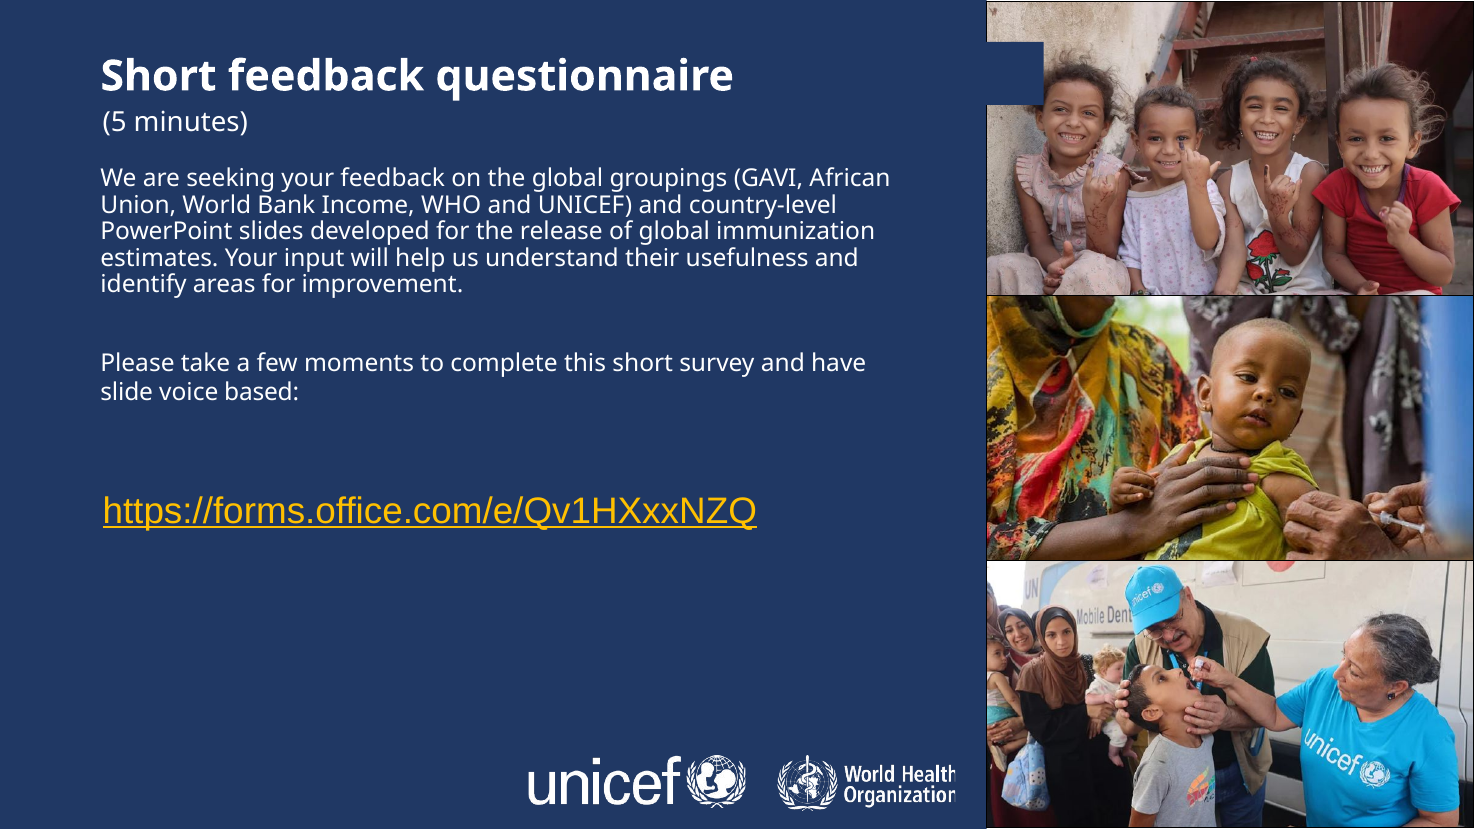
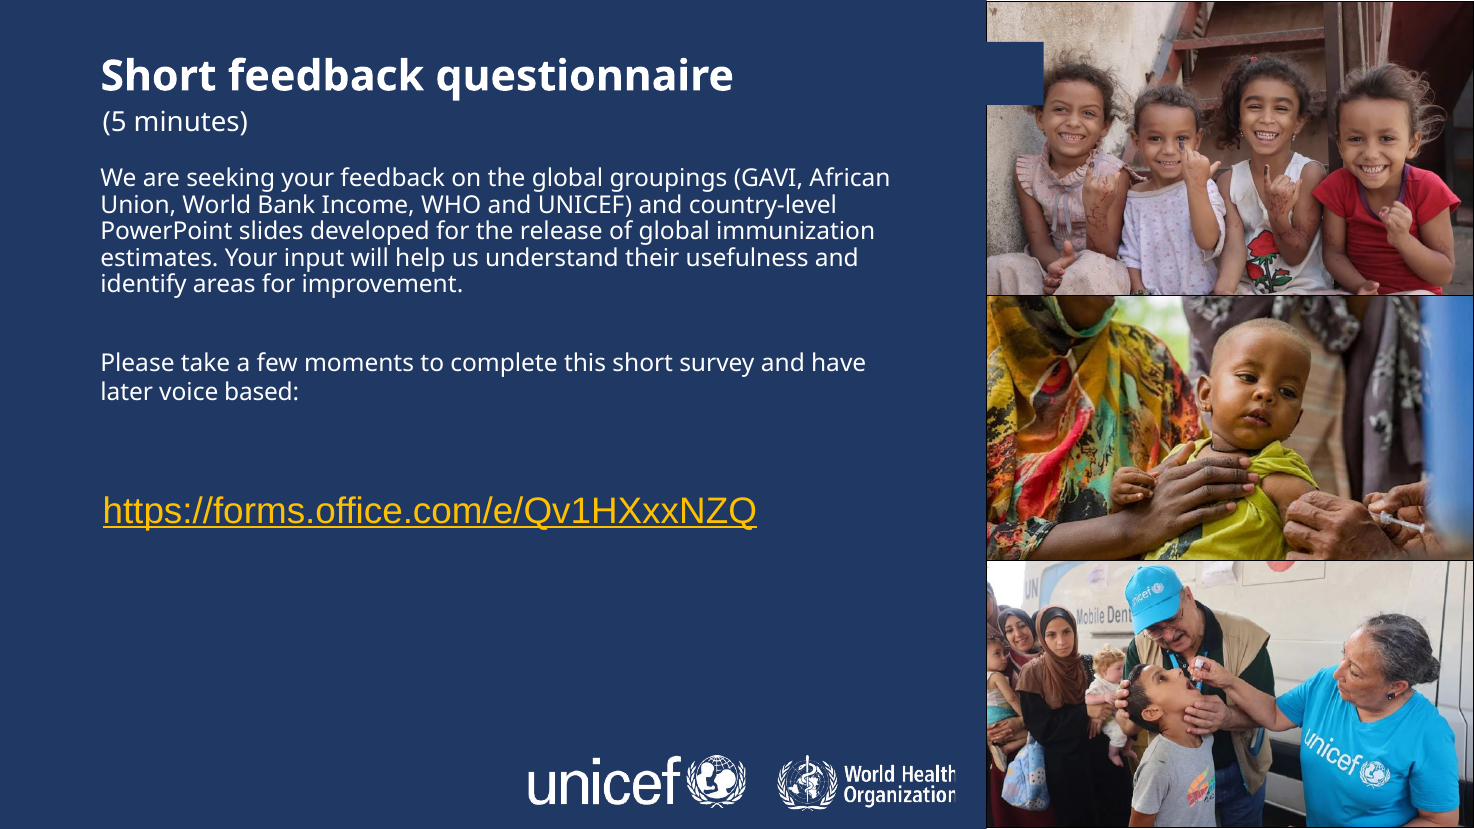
slide: slide -> later (127, 392)
